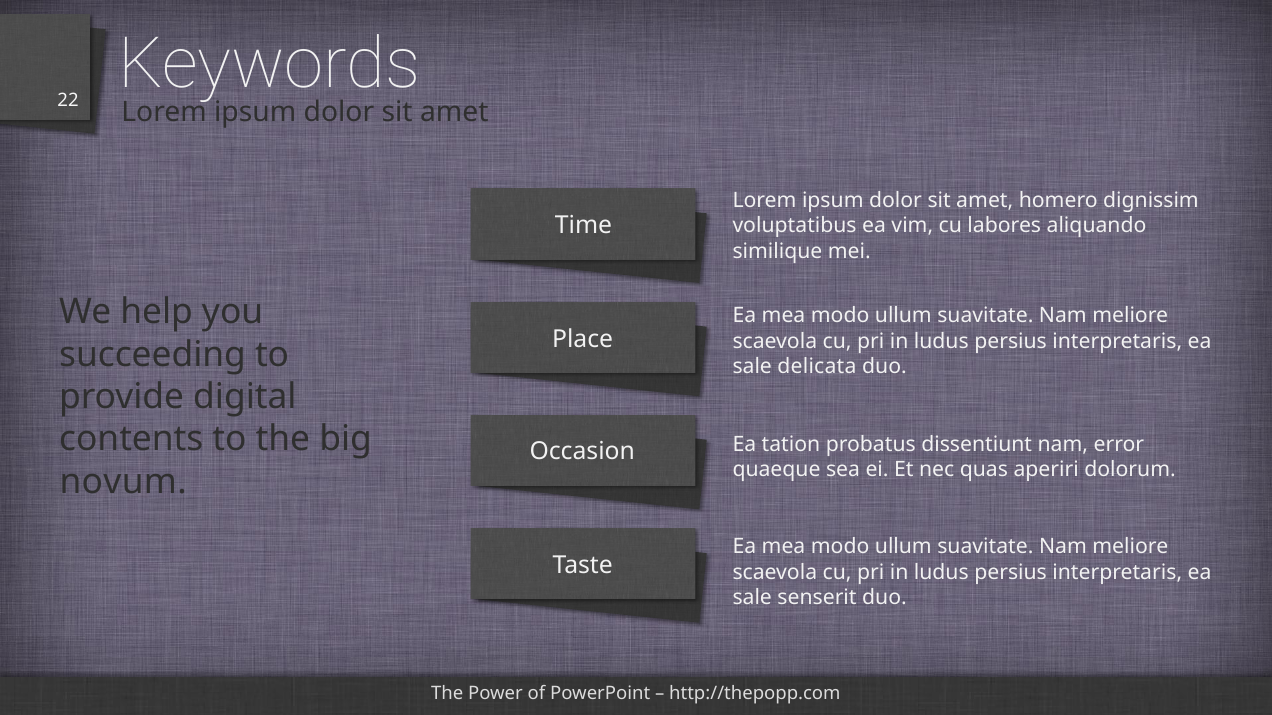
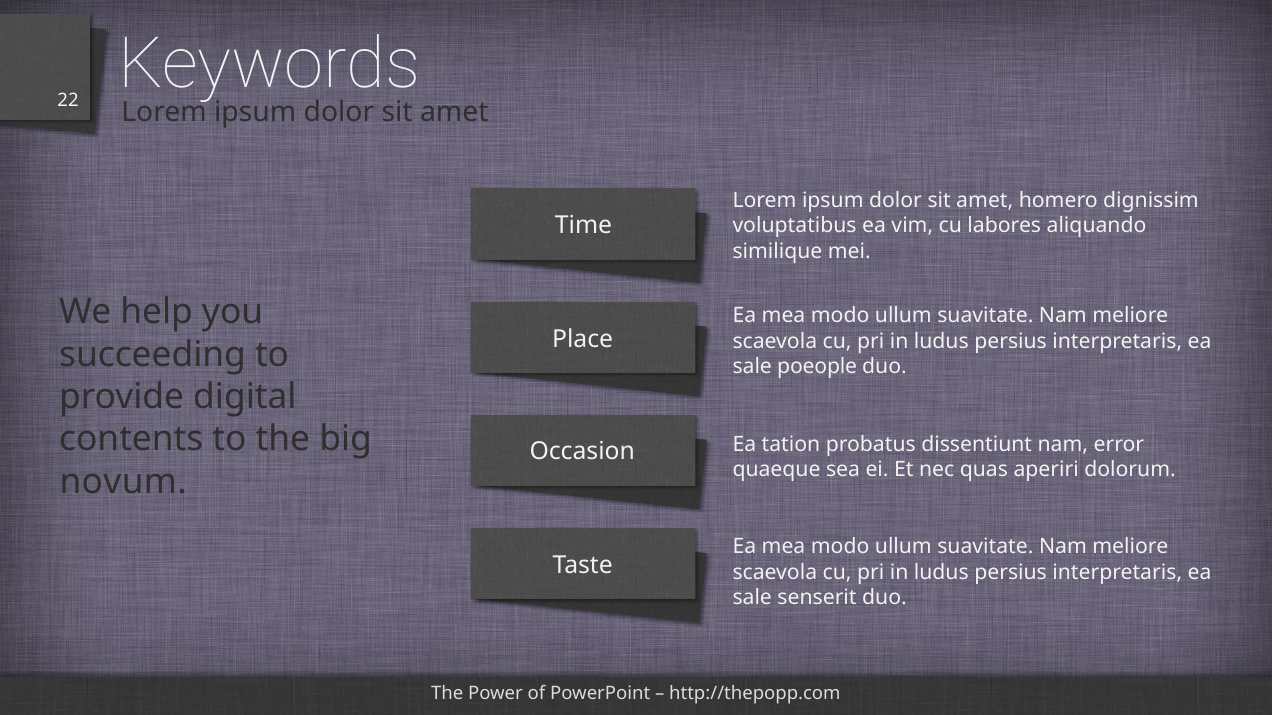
delicata: delicata -> poeople (817, 367)
